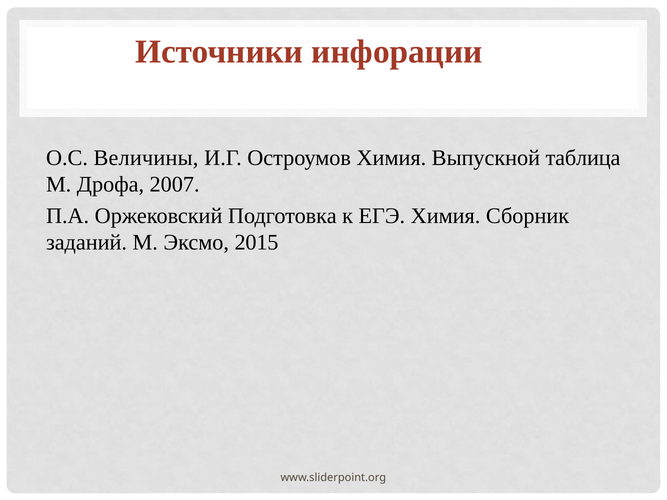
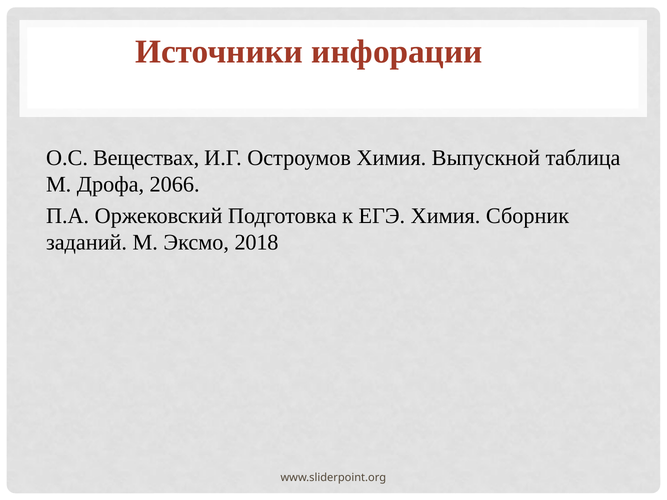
Величины: Величины -> Веществах (146, 158)
2007: 2007 -> 2066 (175, 185)
2015: 2015 -> 2018 (256, 242)
